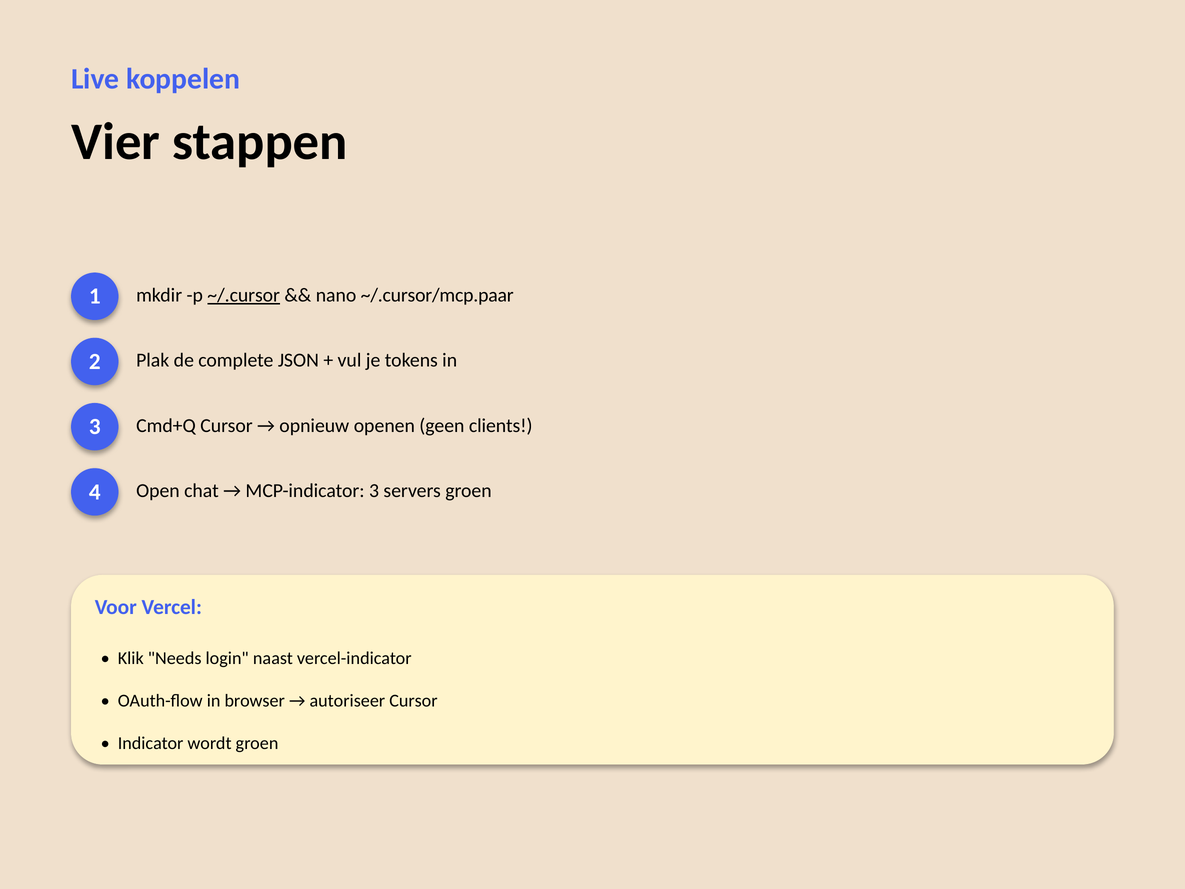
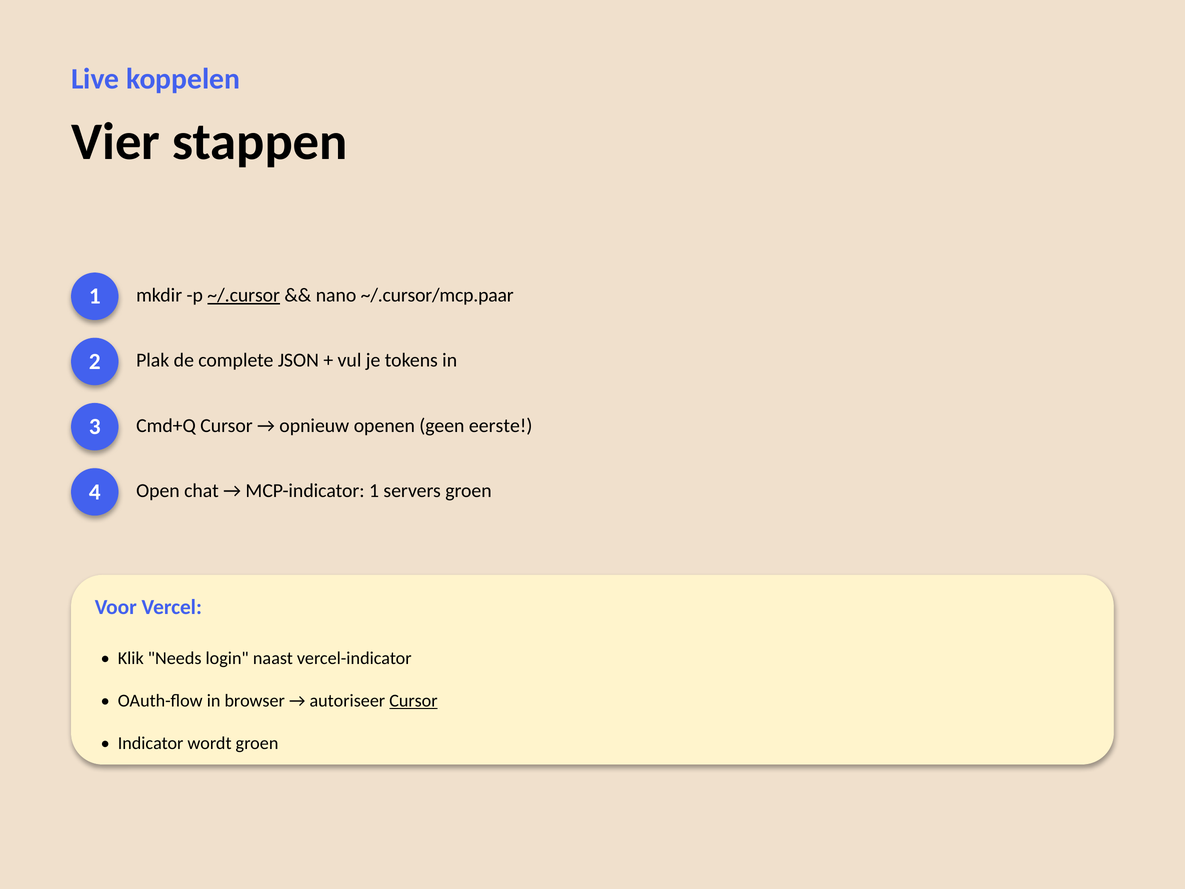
clients: clients -> eerste (501, 426)
MCP-indicator 3: 3 -> 1 (374, 491)
Cursor underline: none -> present (413, 701)
